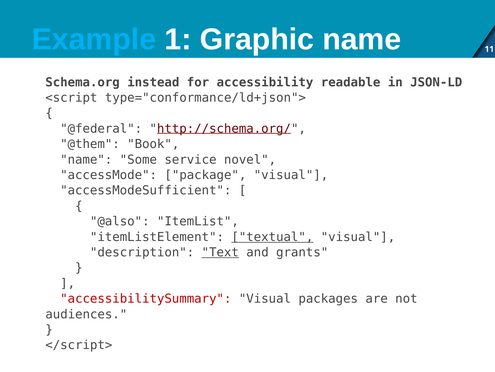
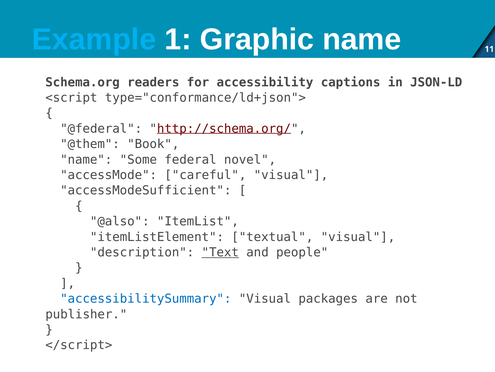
instead: instead -> readers (153, 82)
readable: readable -> captions (351, 82)
service: service -> federal (191, 159)
package: package -> careful (205, 175)
textual underline: present -> none (272, 236)
grants: grants -> people (302, 252)
accessibilitySummary colour: red -> blue (146, 298)
audiences: audiences -> publisher (86, 314)
